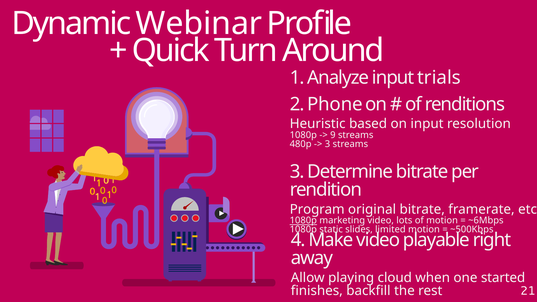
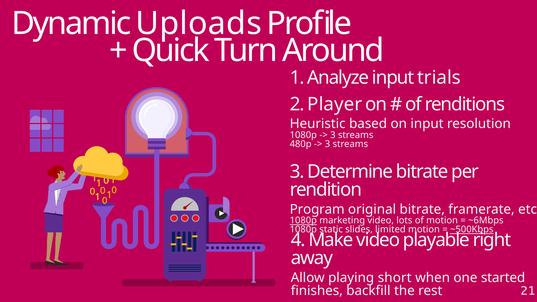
Webinar: Webinar -> Uploads (199, 23)
Phone: Phone -> Player (335, 104)
9: 9 -> 3 (333, 135)
~500Kbps underline: none -> present (472, 230)
cloud: cloud -> short (395, 278)
